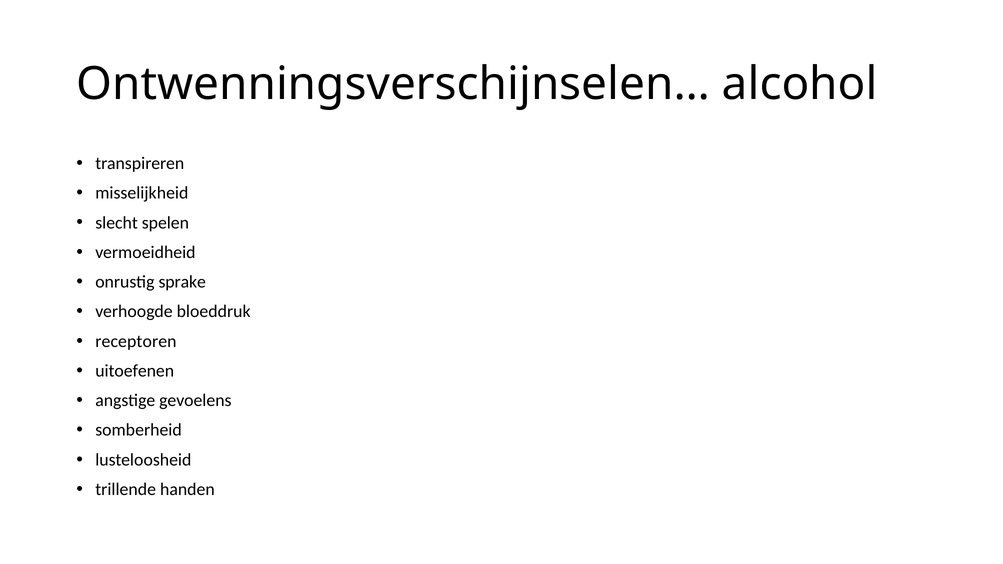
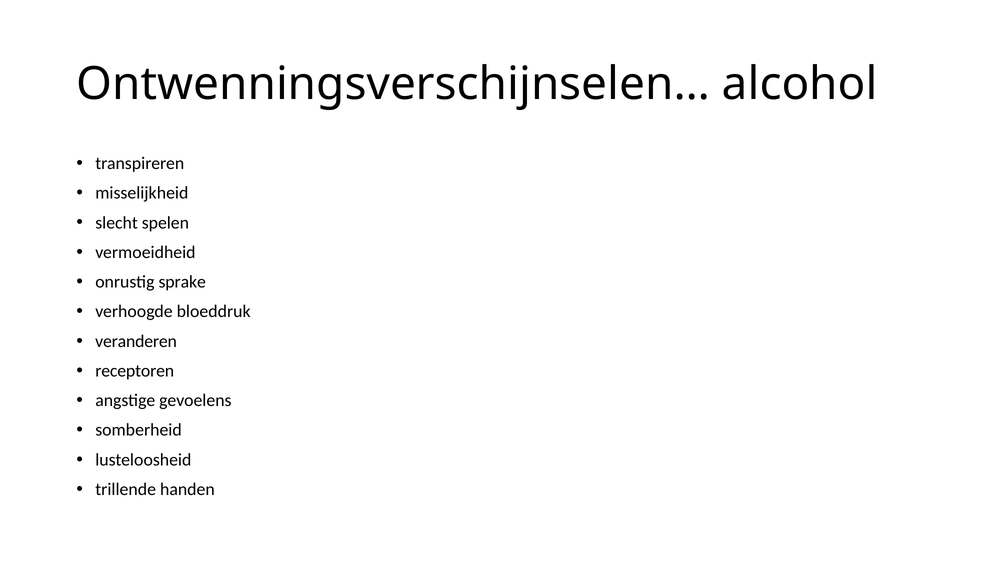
receptoren: receptoren -> veranderen (136, 341)
uitoefenen: uitoefenen -> receptoren (135, 371)
